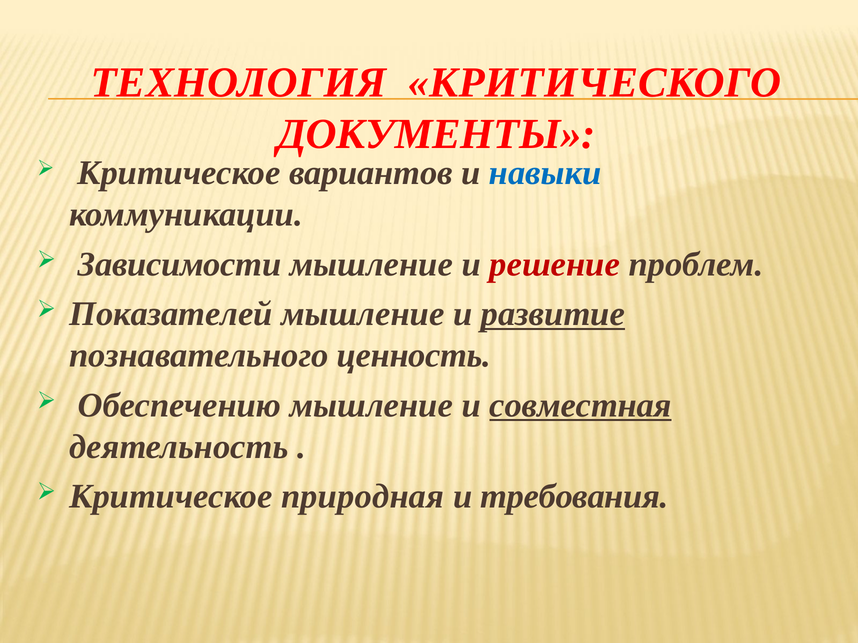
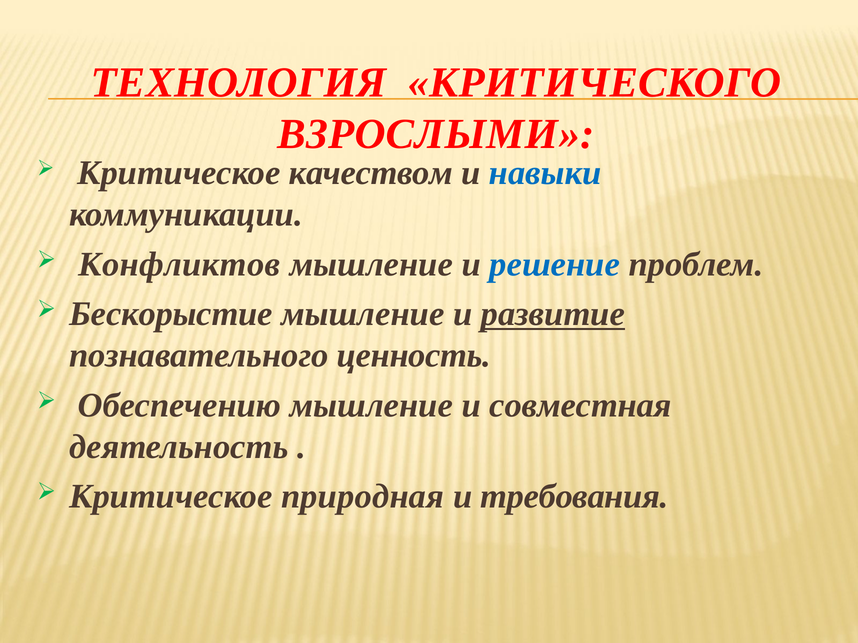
ДОКУМЕНТЫ: ДОКУМЕНТЫ -> ВЗРОСЛЫМИ (436, 134)
вариантов: вариантов -> качеством (371, 173)
Зависимости: Зависимости -> Конфликтов (179, 265)
решение colour: red -> blue (555, 265)
Показателей: Показателей -> Бескорыстие (171, 314)
совместная underline: present -> none (581, 406)
